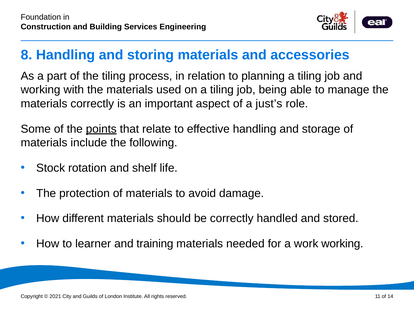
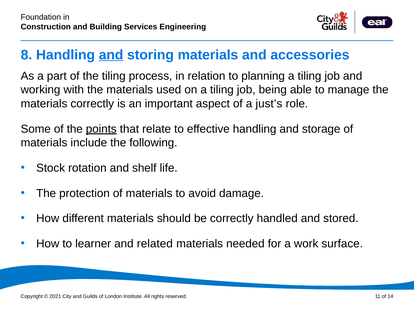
and underline: none -> present (111, 55)
training: training -> related (155, 244)
work working: working -> surface (342, 244)
